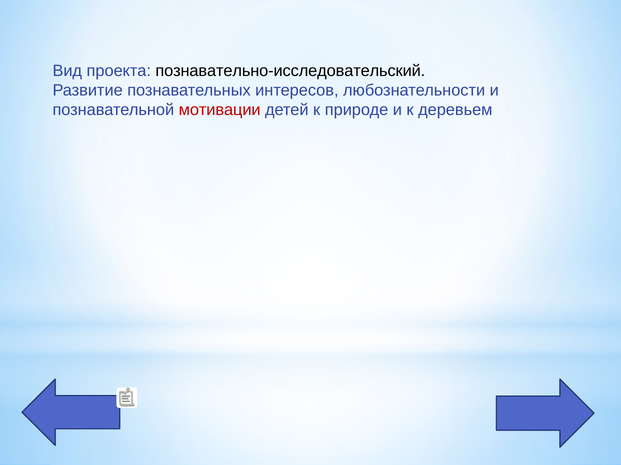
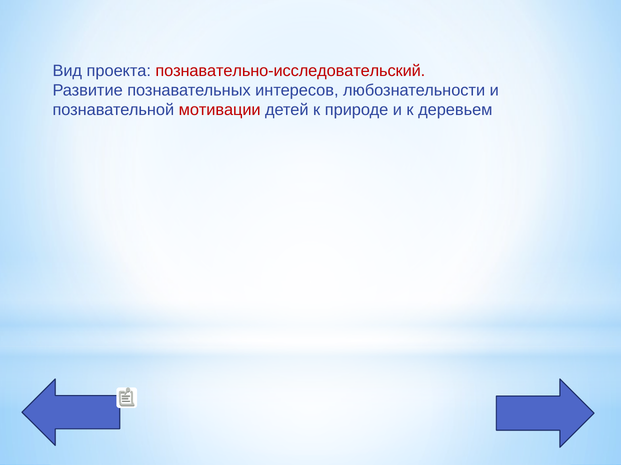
познавательно-исследовательский colour: black -> red (290, 71)
